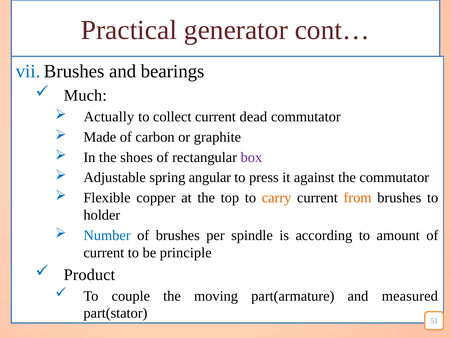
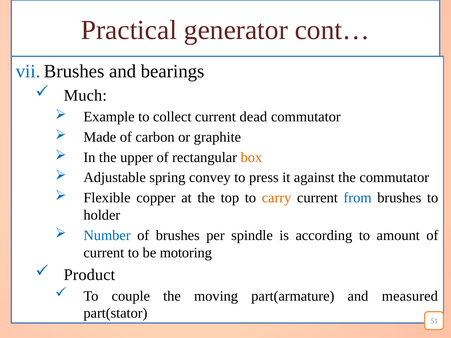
Actually: Actually -> Example (109, 117)
shoes: shoes -> upper (137, 157)
box colour: purple -> orange (251, 157)
angular: angular -> convey (210, 178)
from colour: orange -> blue (358, 198)
principle: principle -> motoring (186, 253)
